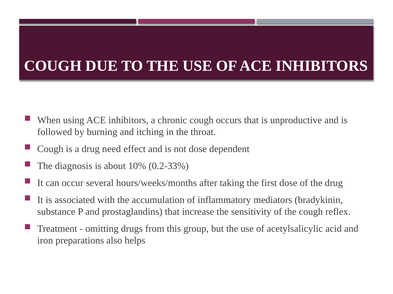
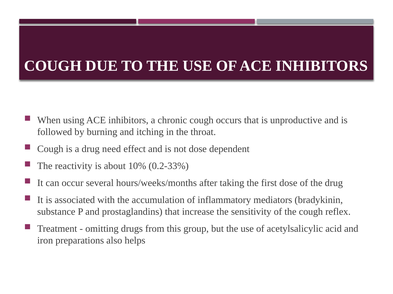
diagnosis: diagnosis -> reactivity (74, 166)
